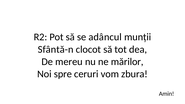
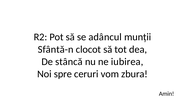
mereu: mereu -> stâncă (69, 62)
mărilor: mărilor -> iubirea (127, 62)
